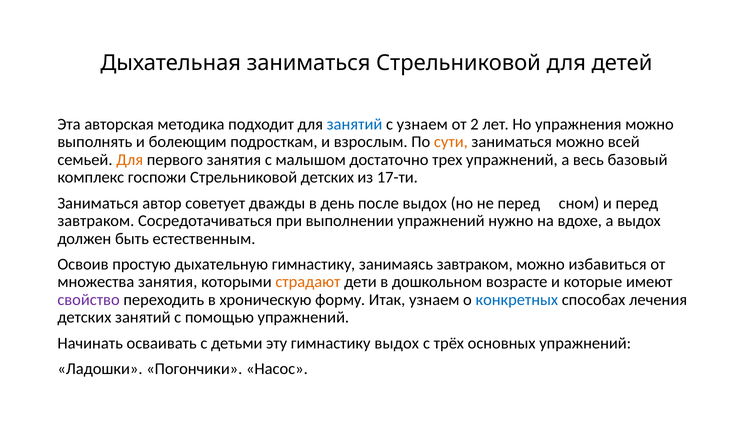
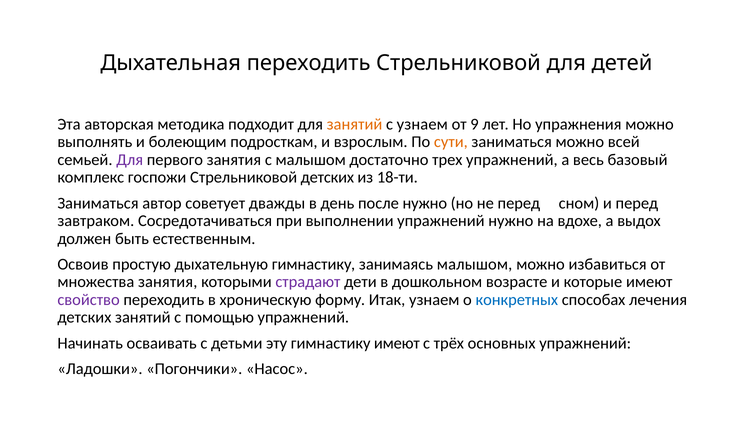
Дыхательная заниматься: заниматься -> переходить (309, 63)
занятий colour: blue -> orange (354, 124)
2: 2 -> 9 (475, 124)
Для colour: orange -> purple (130, 160)
17-ти: 17-ти -> 18-ти (397, 178)
после выдох: выдох -> нужно (425, 203)
занимаясь завтраком: завтраком -> малышом (475, 265)
страдают colour: orange -> purple (308, 282)
гимнастику выдох: выдох -> имеют (397, 344)
